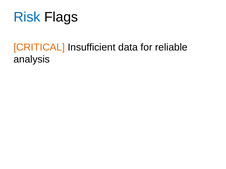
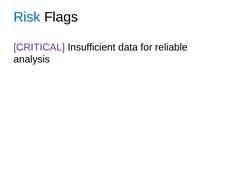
CRITICAL colour: orange -> purple (39, 47)
